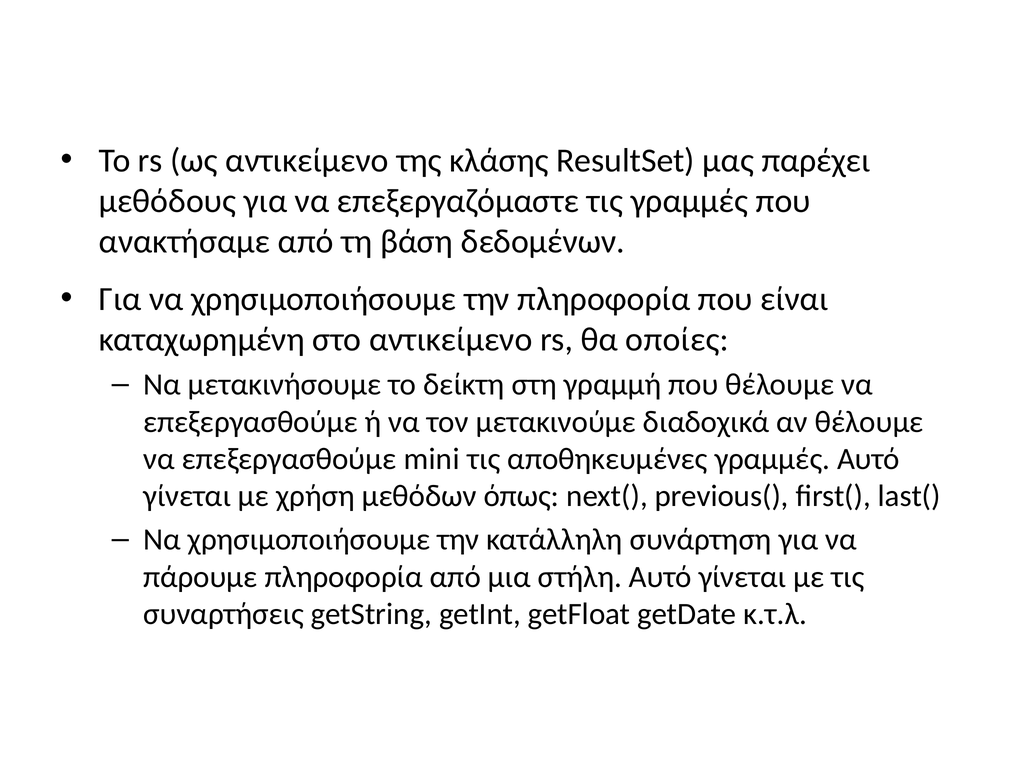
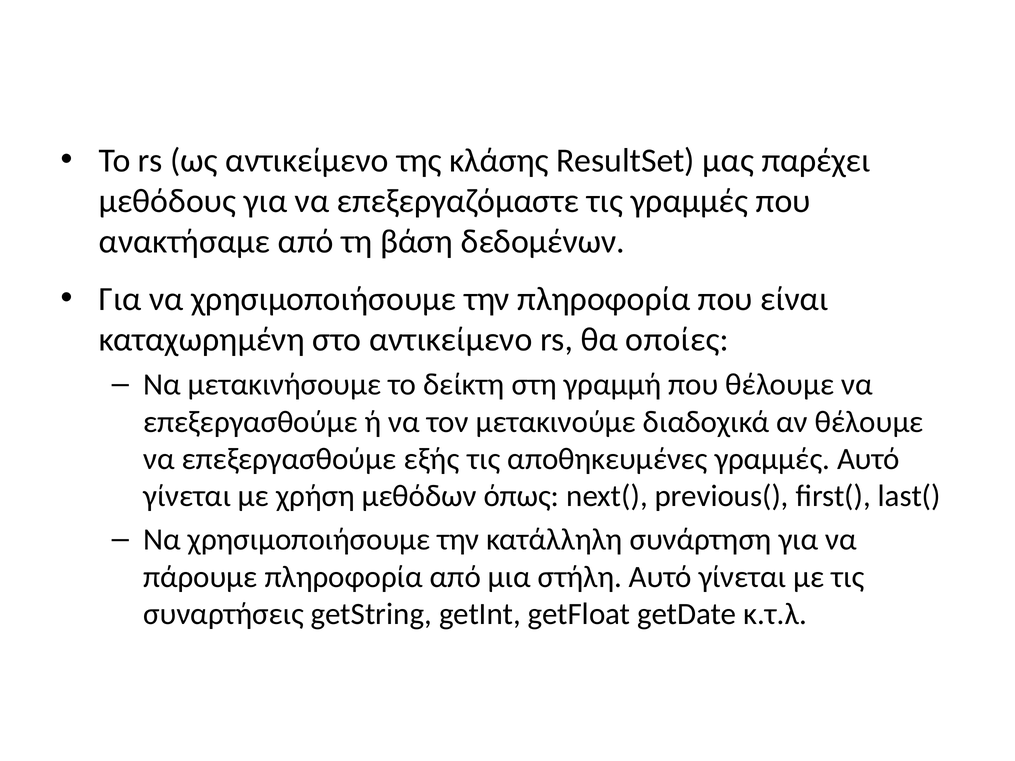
mini: mini -> εξής (432, 459)
